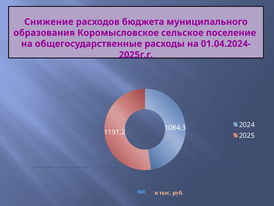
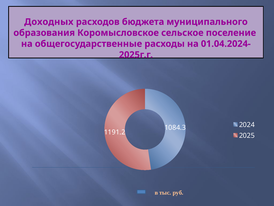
Снижение: Снижение -> Доходных (49, 22)
